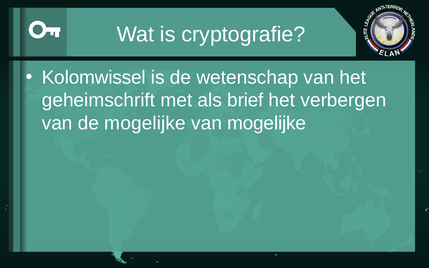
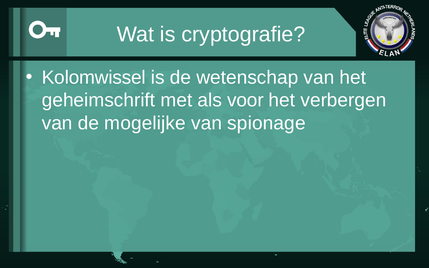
brief: brief -> voor (245, 100)
van mogelijke: mogelijke -> spionage (266, 123)
